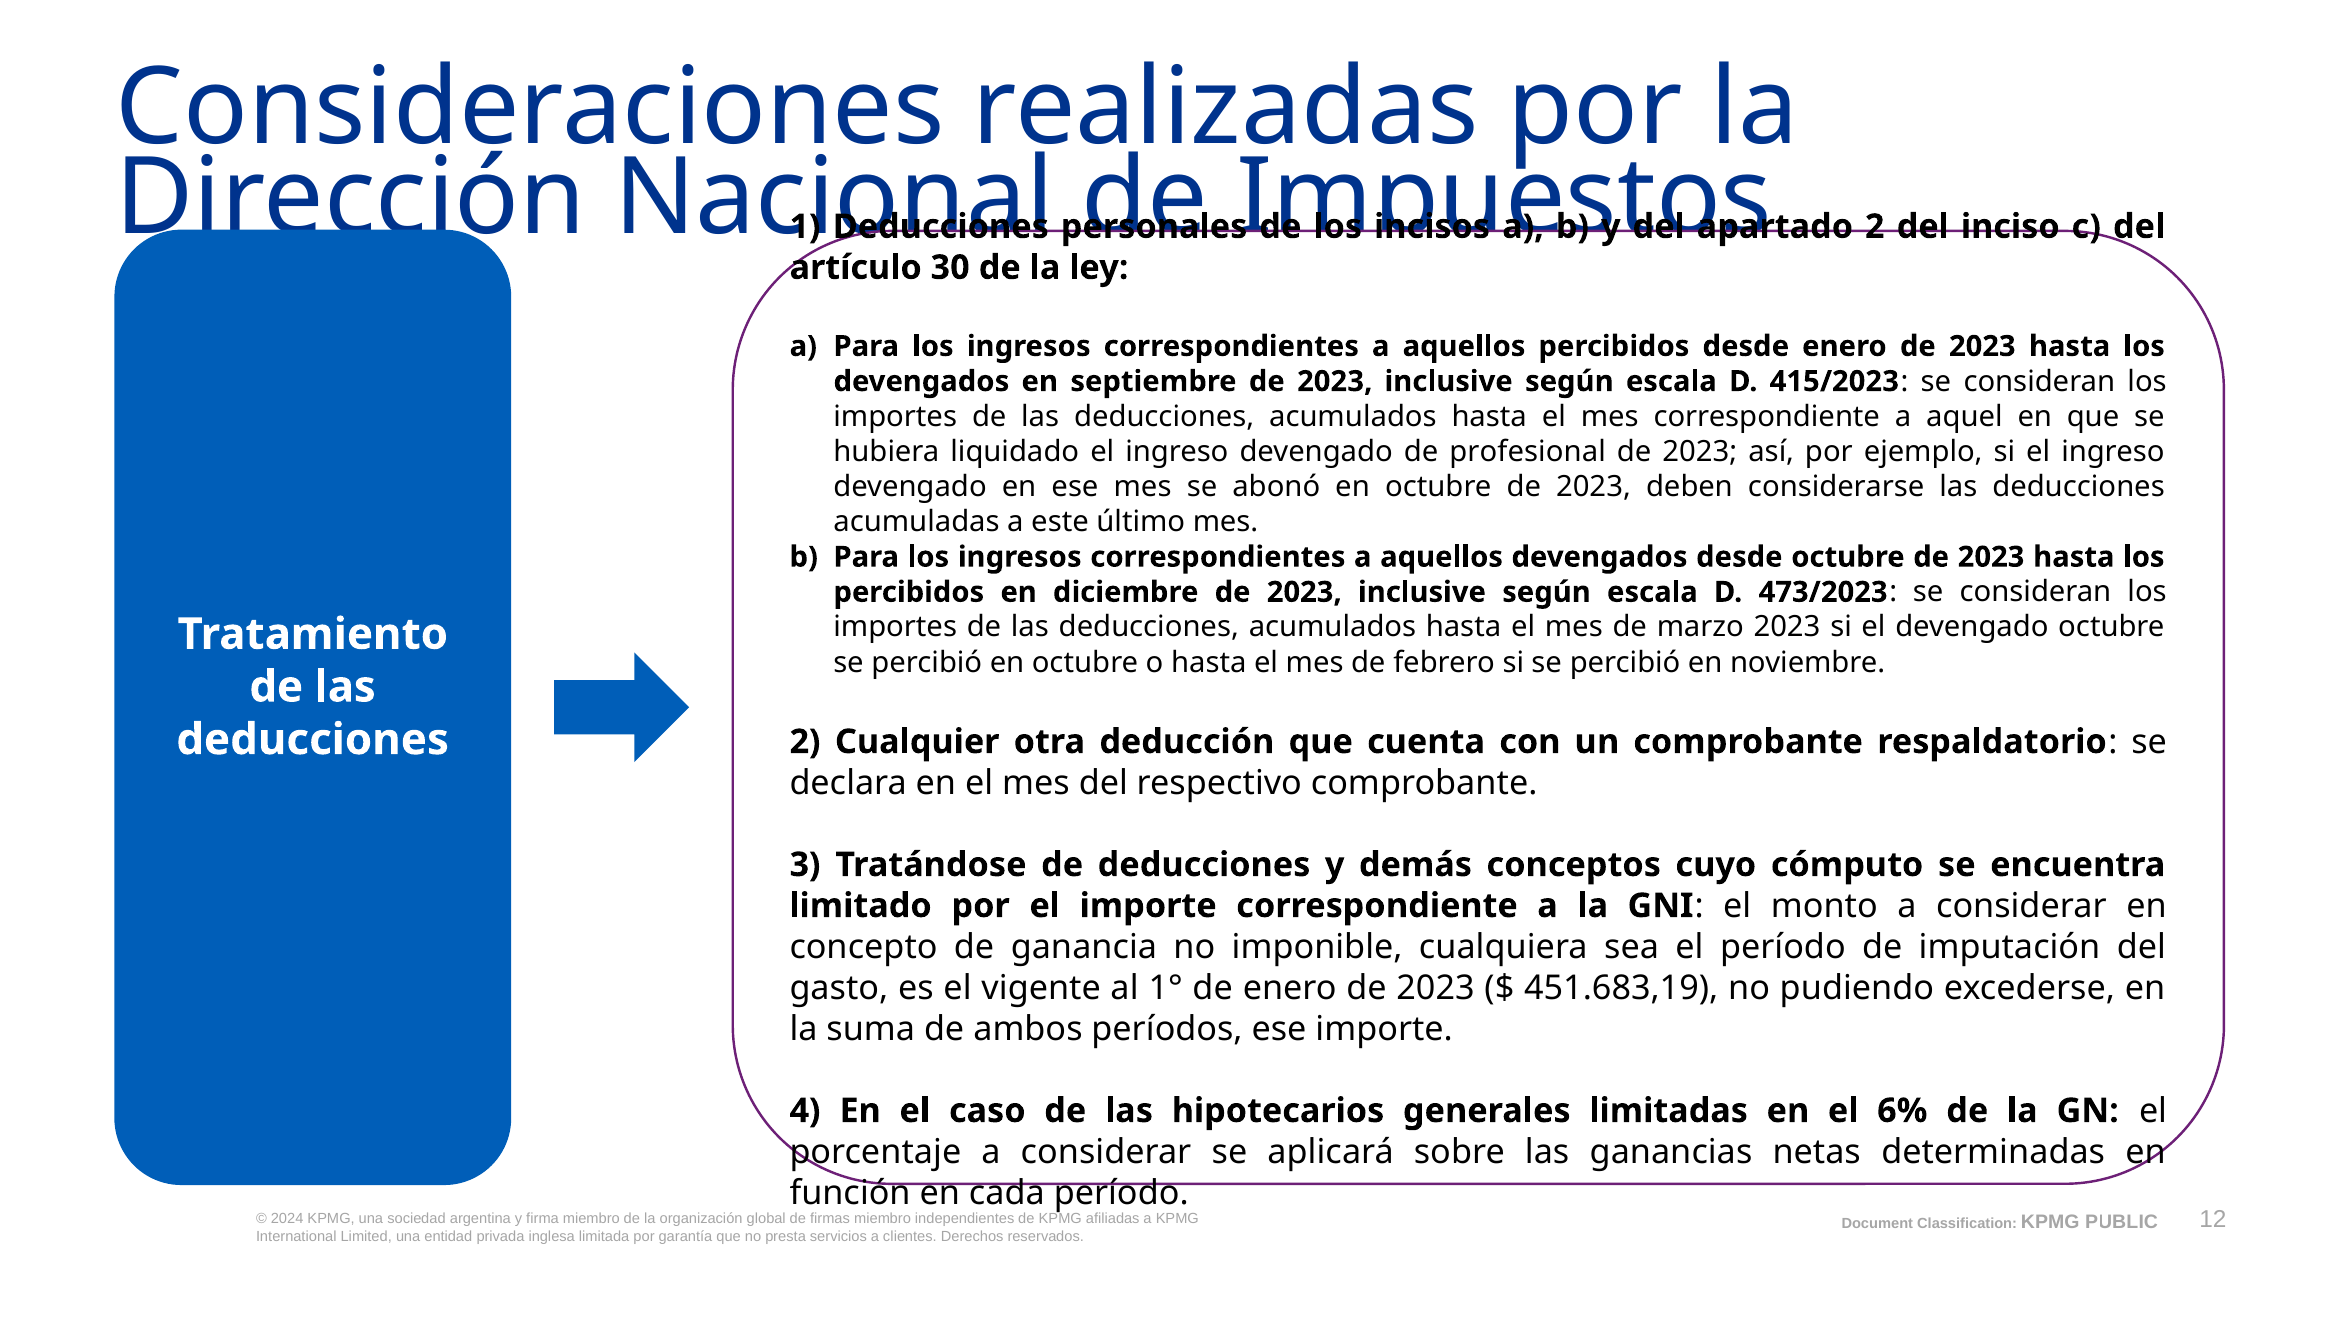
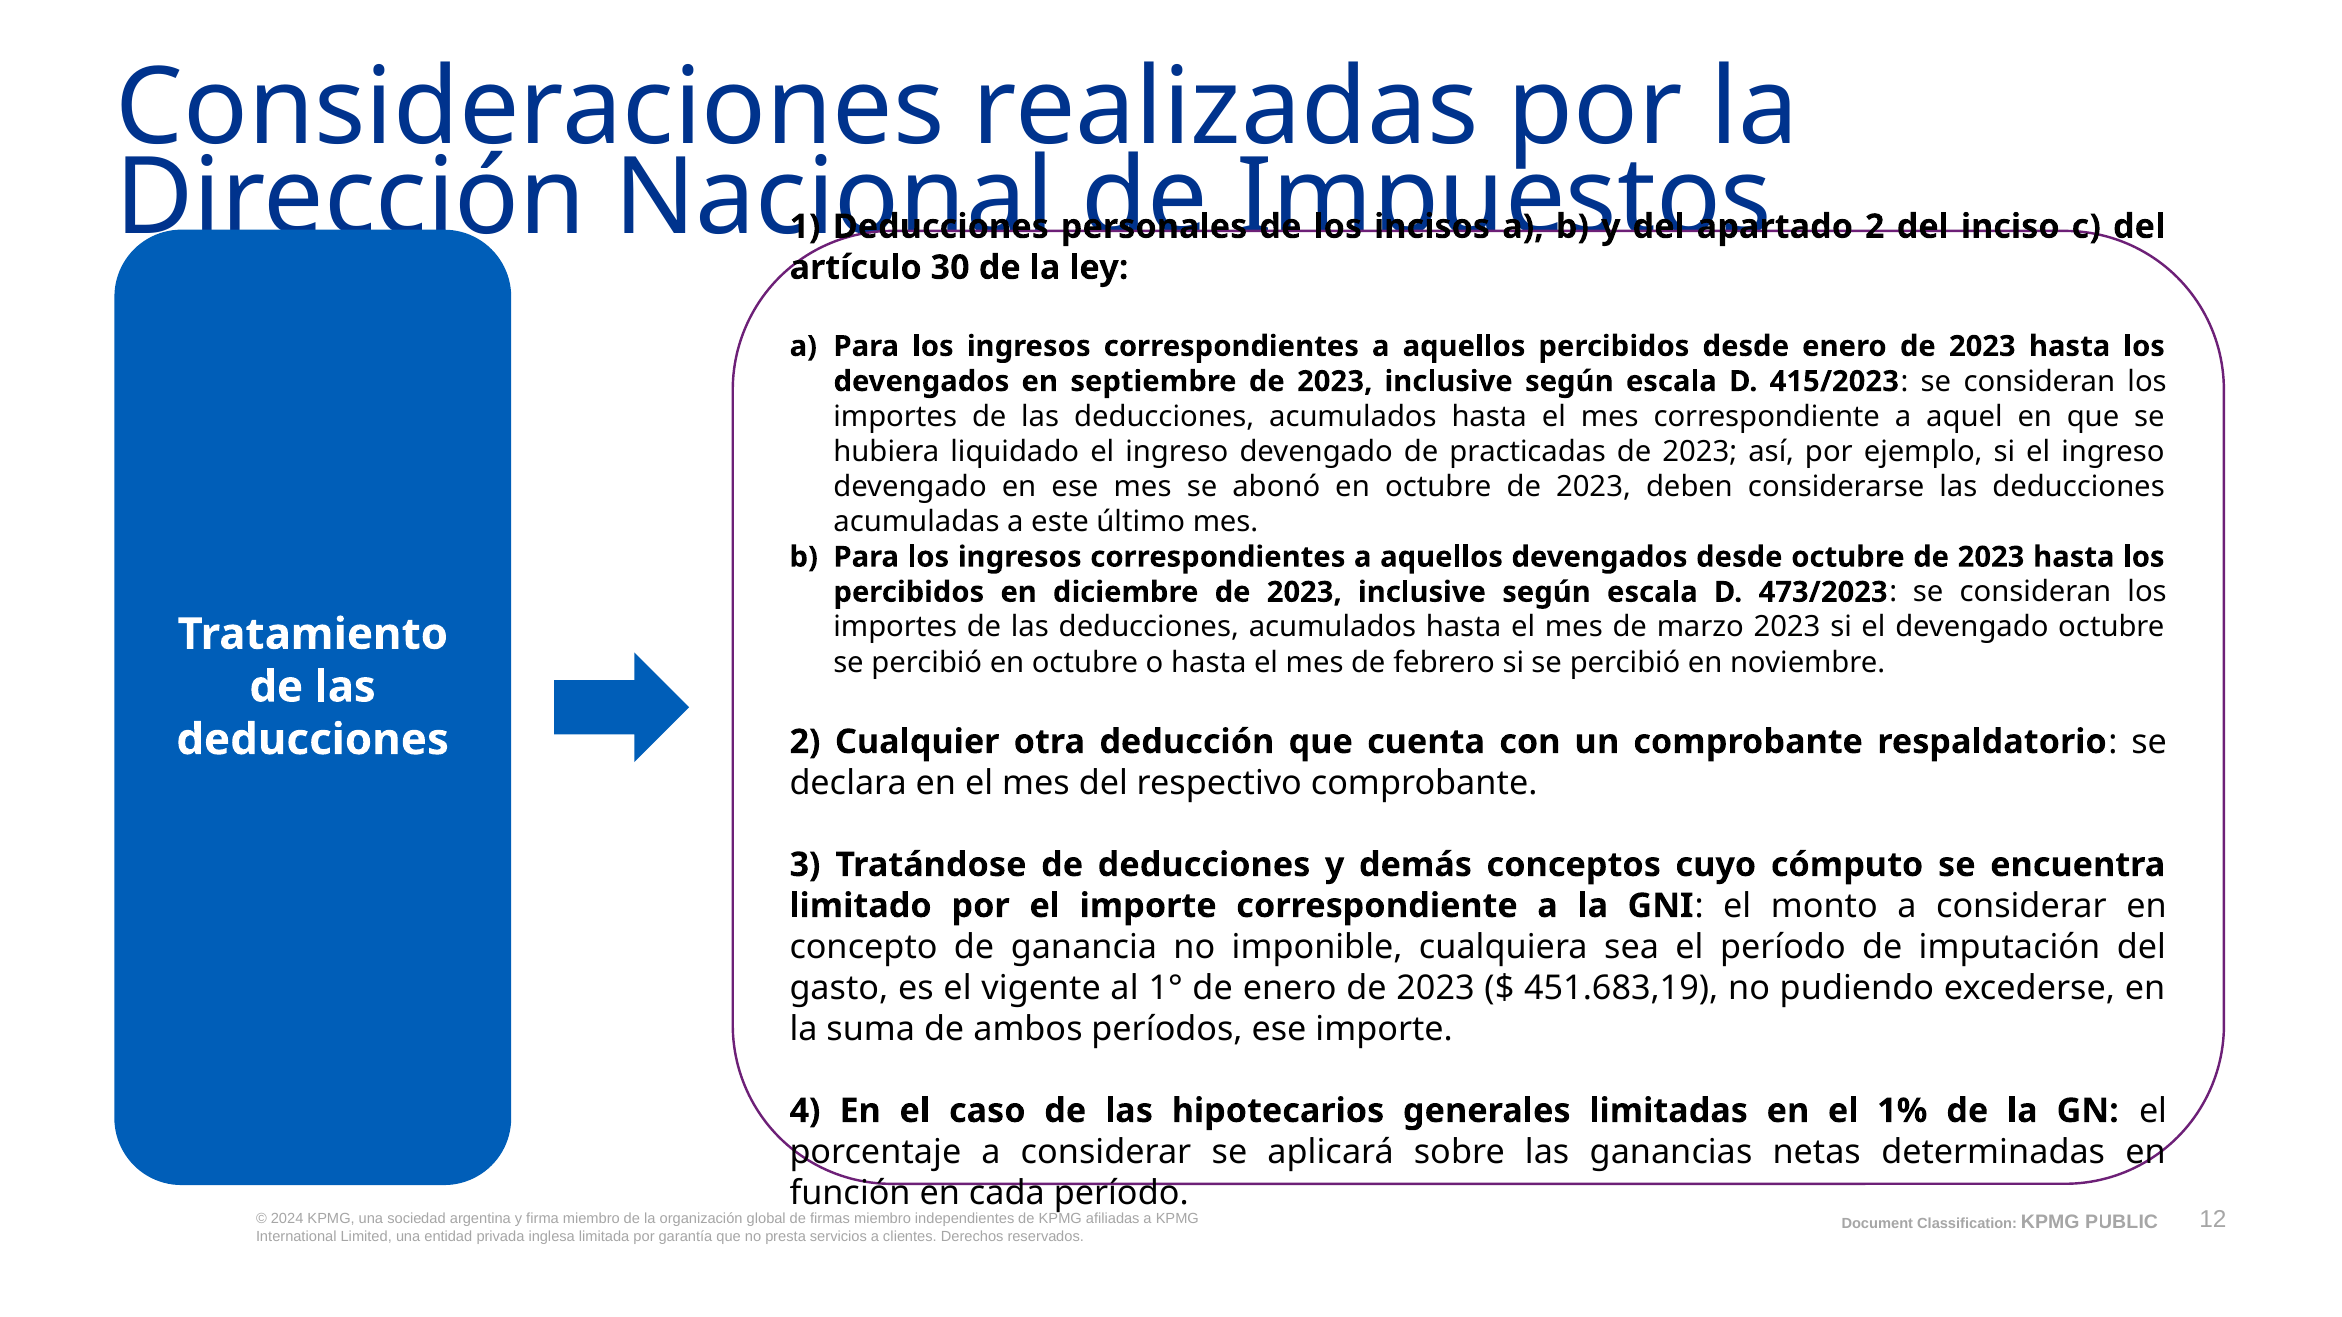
profesional: profesional -> practicadas (1528, 452)
6%: 6% -> 1% (1902, 1111)
